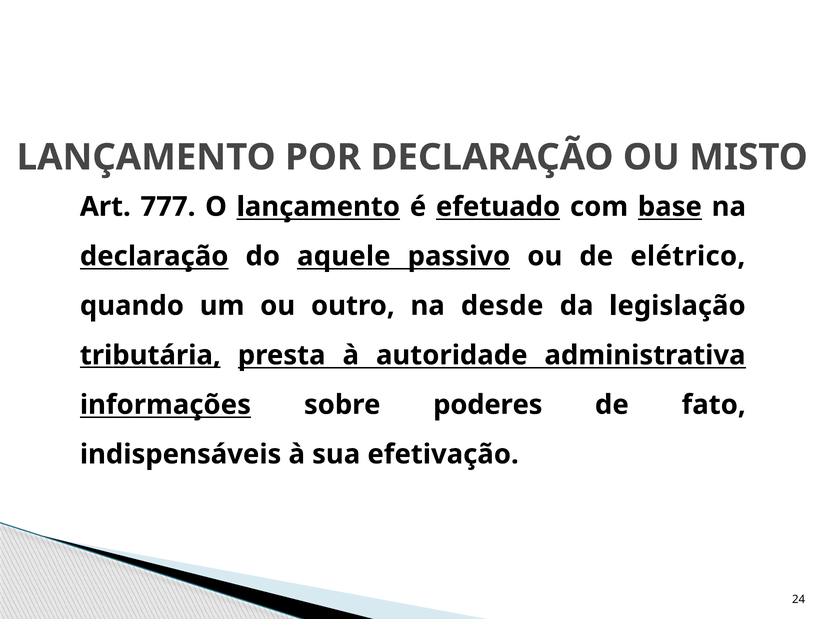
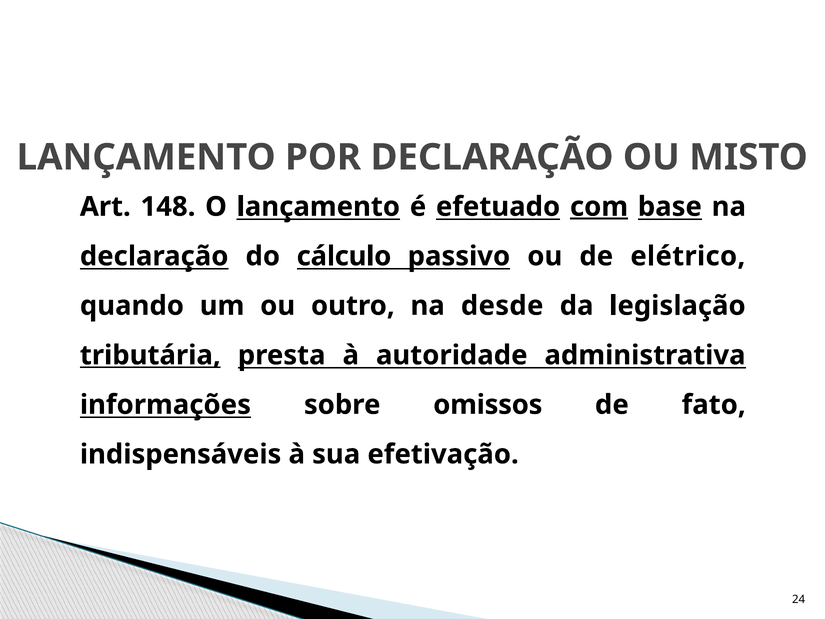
777: 777 -> 148 (168, 207)
com underline: none -> present (599, 207)
aquele: aquele -> cálculo (344, 256)
poderes: poderes -> omissos (488, 405)
